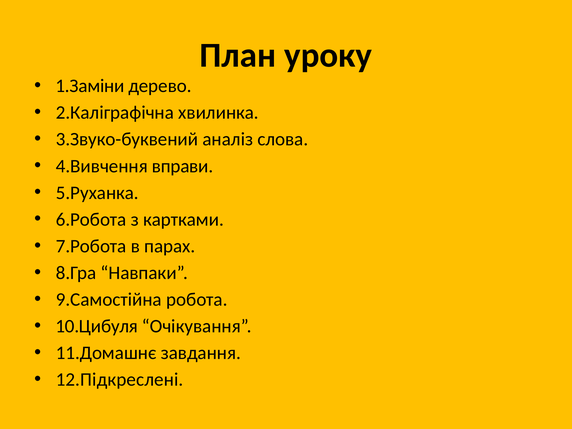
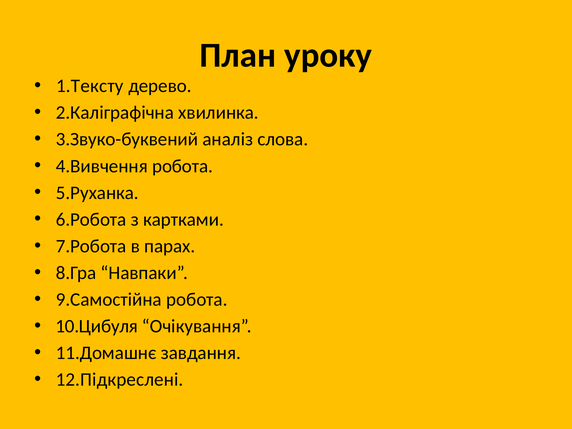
1.Заміни: 1.Заміни -> 1.Тексту (90, 86)
4.Вивчення вправи: вправи -> робота (183, 166)
